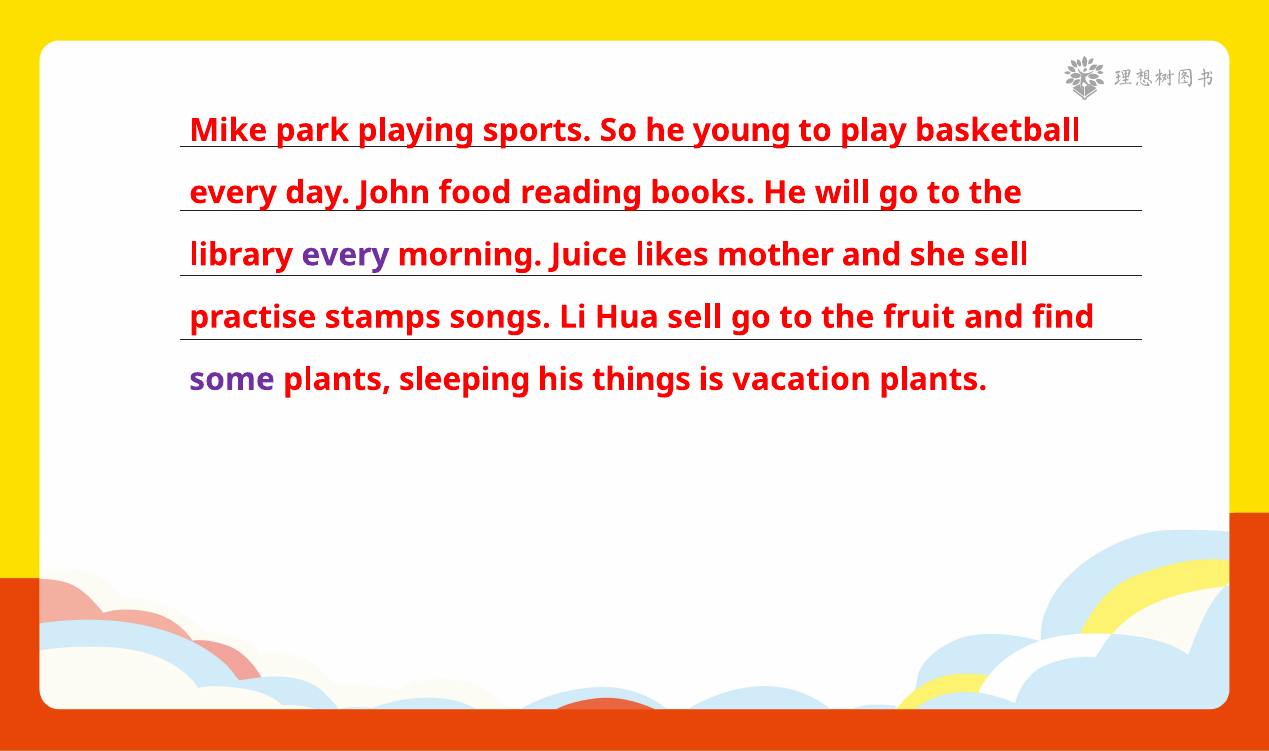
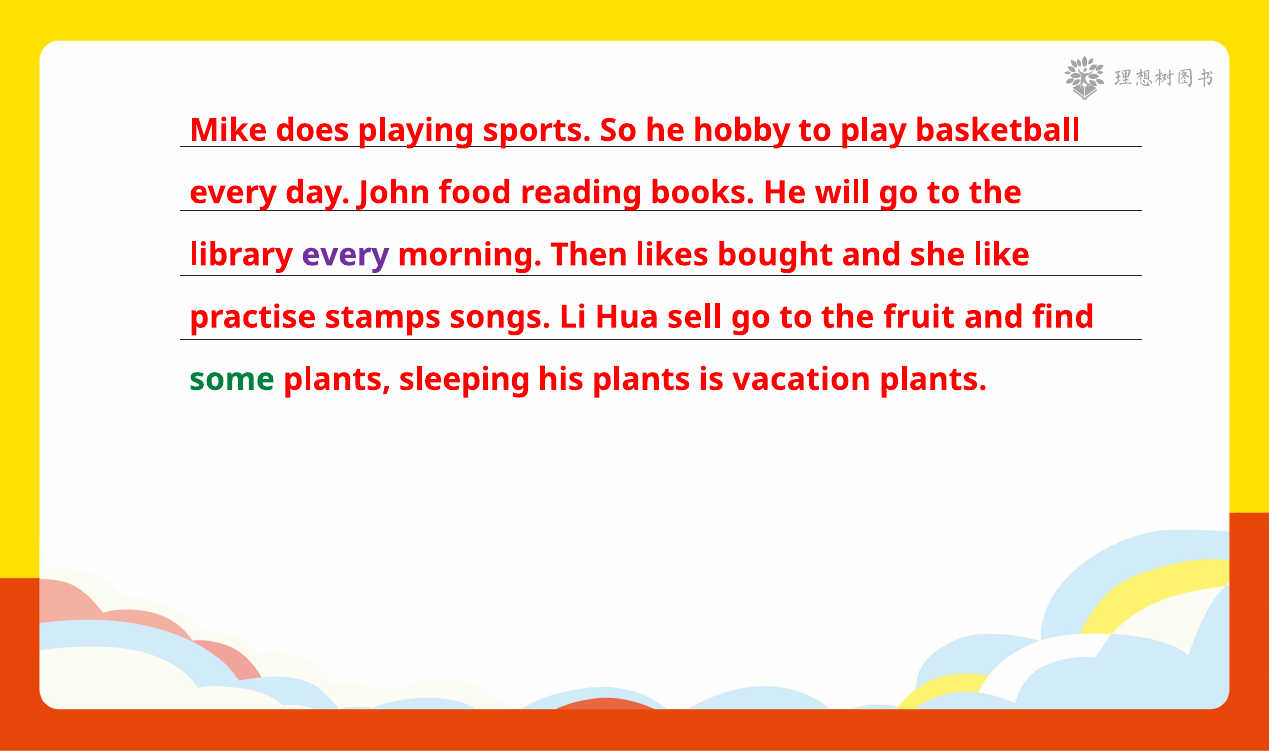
park: park -> does (312, 130)
young: young -> hobby (742, 130)
Juice: Juice -> Then (589, 255)
mother: mother -> bought (775, 255)
she sell: sell -> like (1002, 255)
some colour: purple -> green (232, 379)
his things: things -> plants (641, 379)
